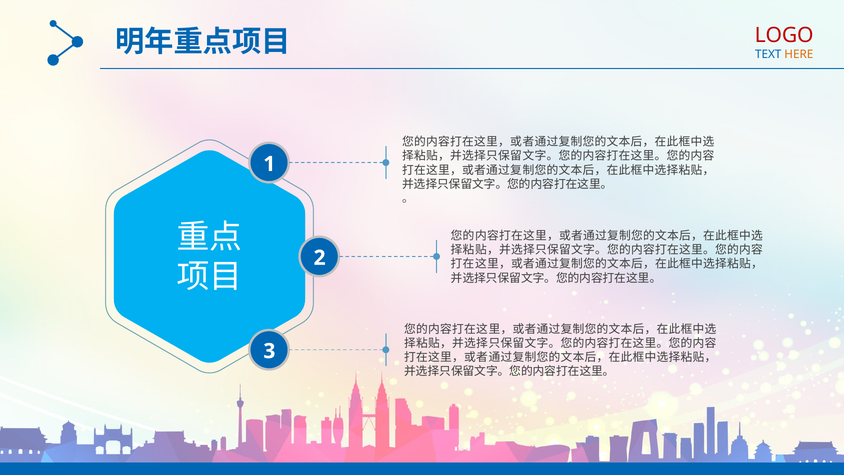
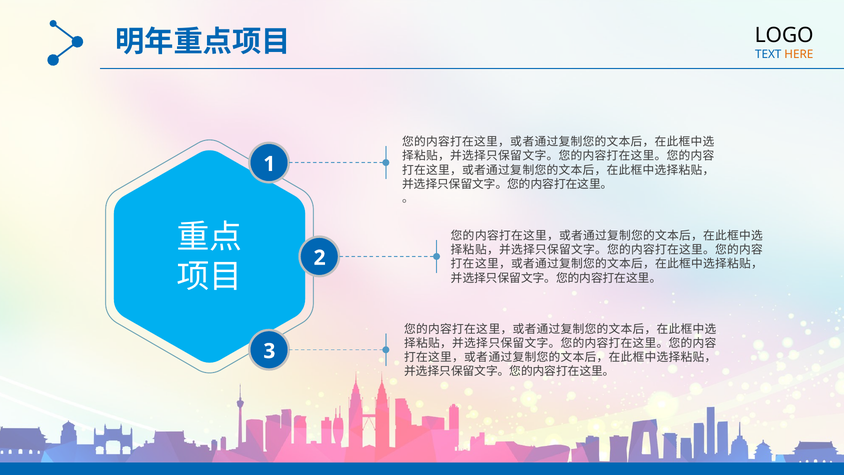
LOGO colour: red -> black (784, 35)
